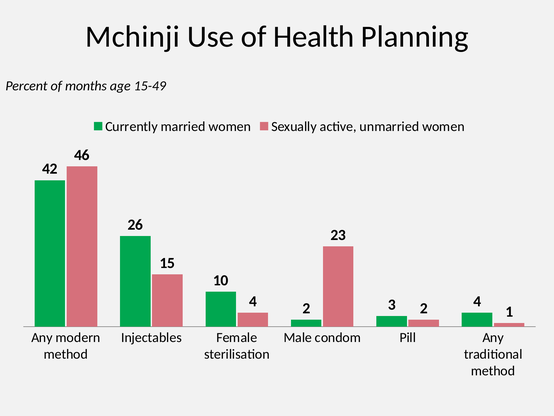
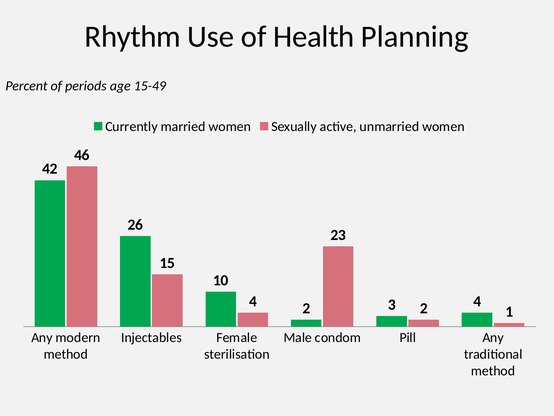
Mchinji: Mchinji -> Rhythm (133, 37)
months: months -> periods (86, 86)
